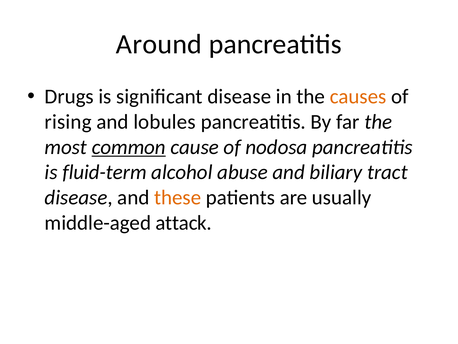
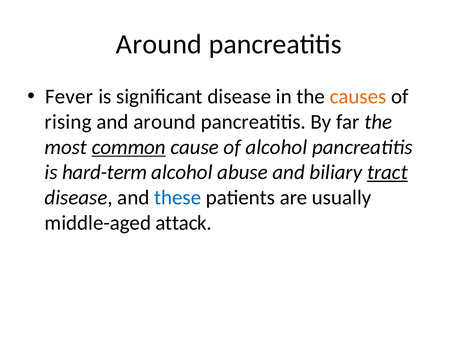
Drugs: Drugs -> Fever (69, 97)
and lobules: lobules -> around (165, 122)
of nodosa: nodosa -> alcohol (276, 147)
fluid-term: fluid-term -> hard-term (105, 172)
tract underline: none -> present (387, 172)
these colour: orange -> blue (178, 197)
